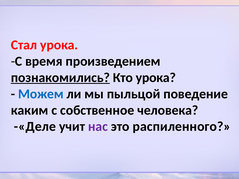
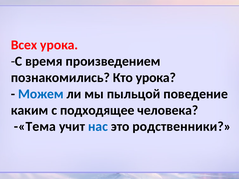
Стал: Стал -> Всех (24, 45)
познакомились underline: present -> none (60, 78)
собственное: собственное -> подходящее (97, 110)
-«Деле: -«Деле -> -«Тема (35, 127)
нас colour: purple -> blue (98, 127)
распиленного: распиленного -> родственники (182, 127)
